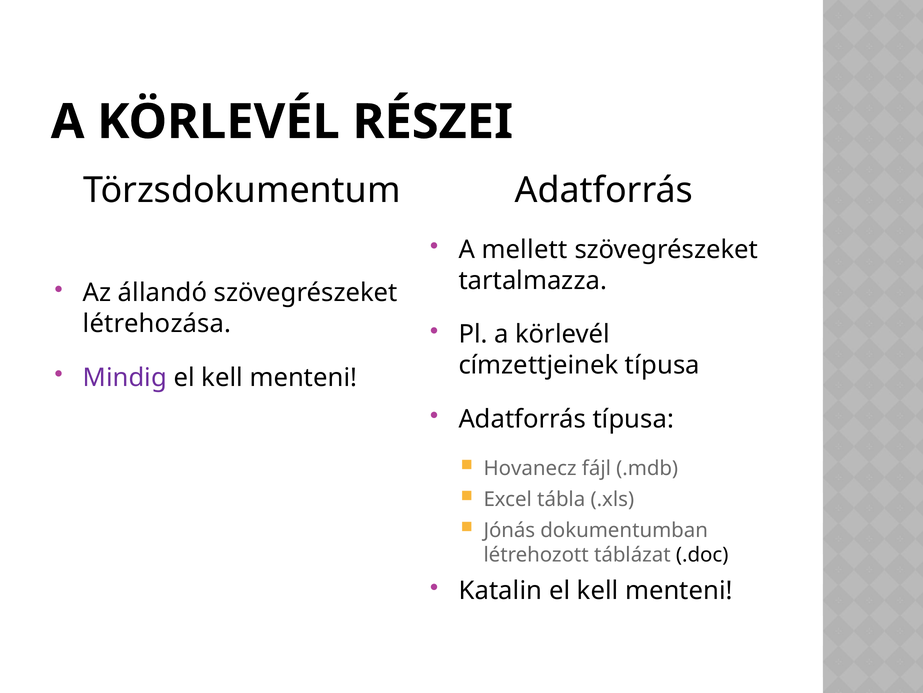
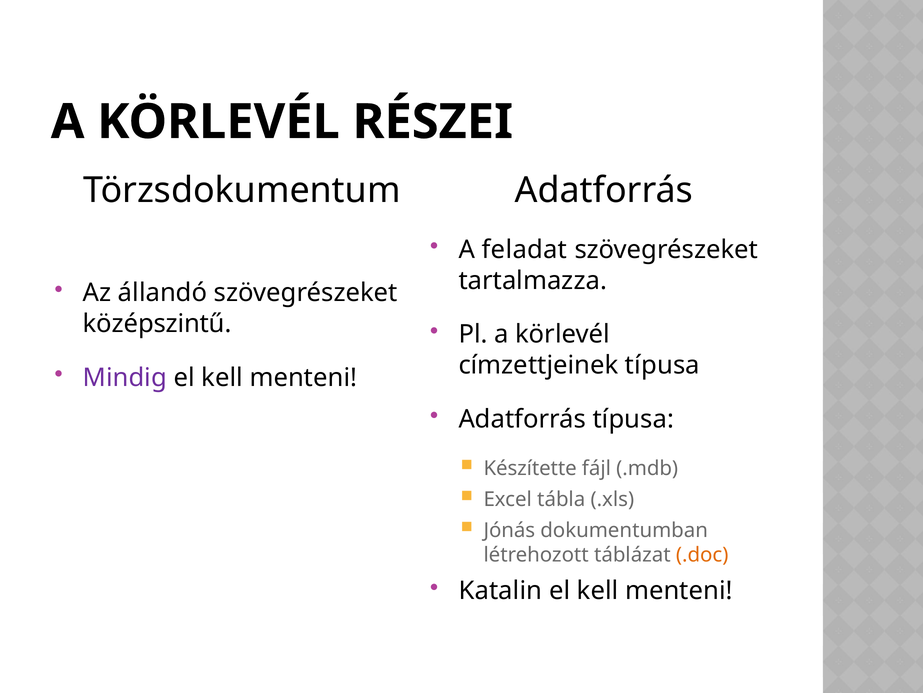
mellett: mellett -> feladat (525, 250)
létrehozása: létrehozása -> középszintű (157, 323)
Hovanecz: Hovanecz -> Készítette (530, 468)
.doc colour: black -> orange (702, 554)
